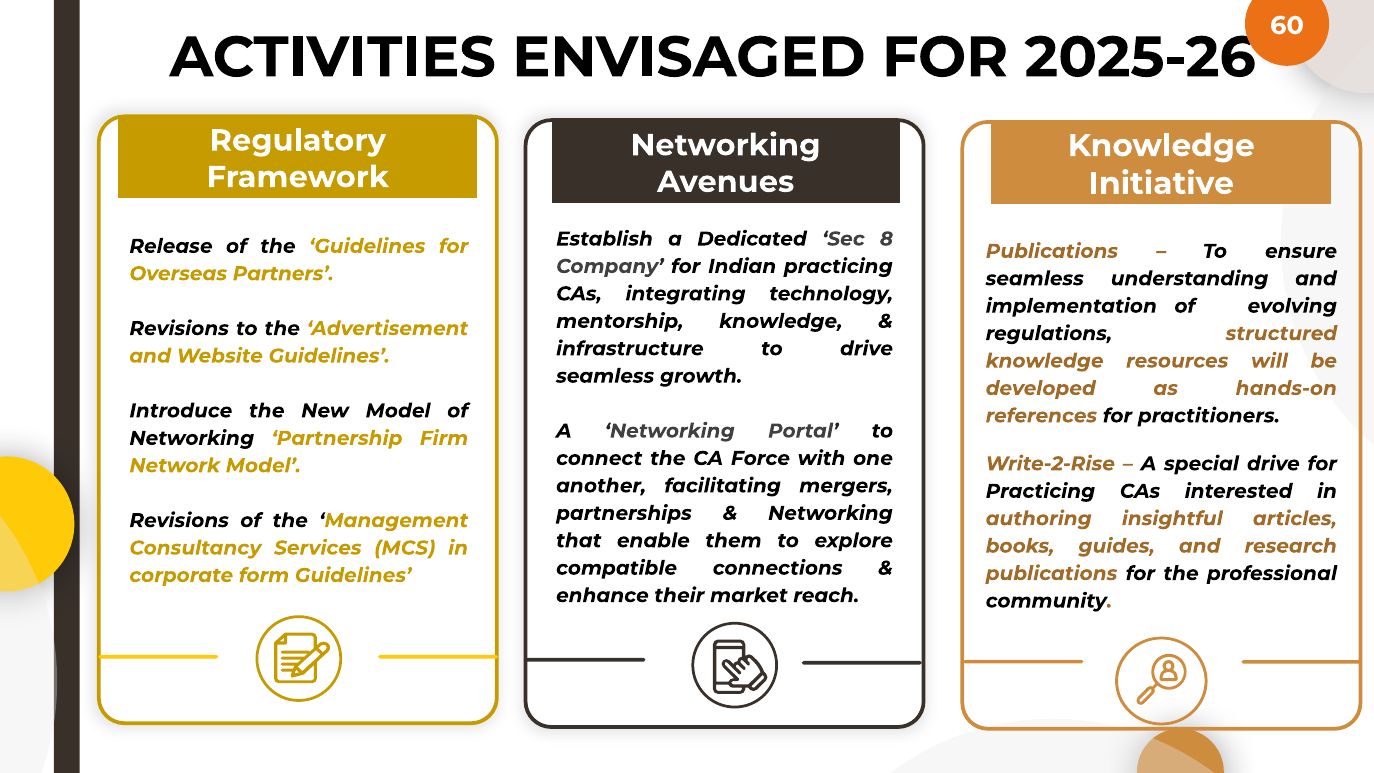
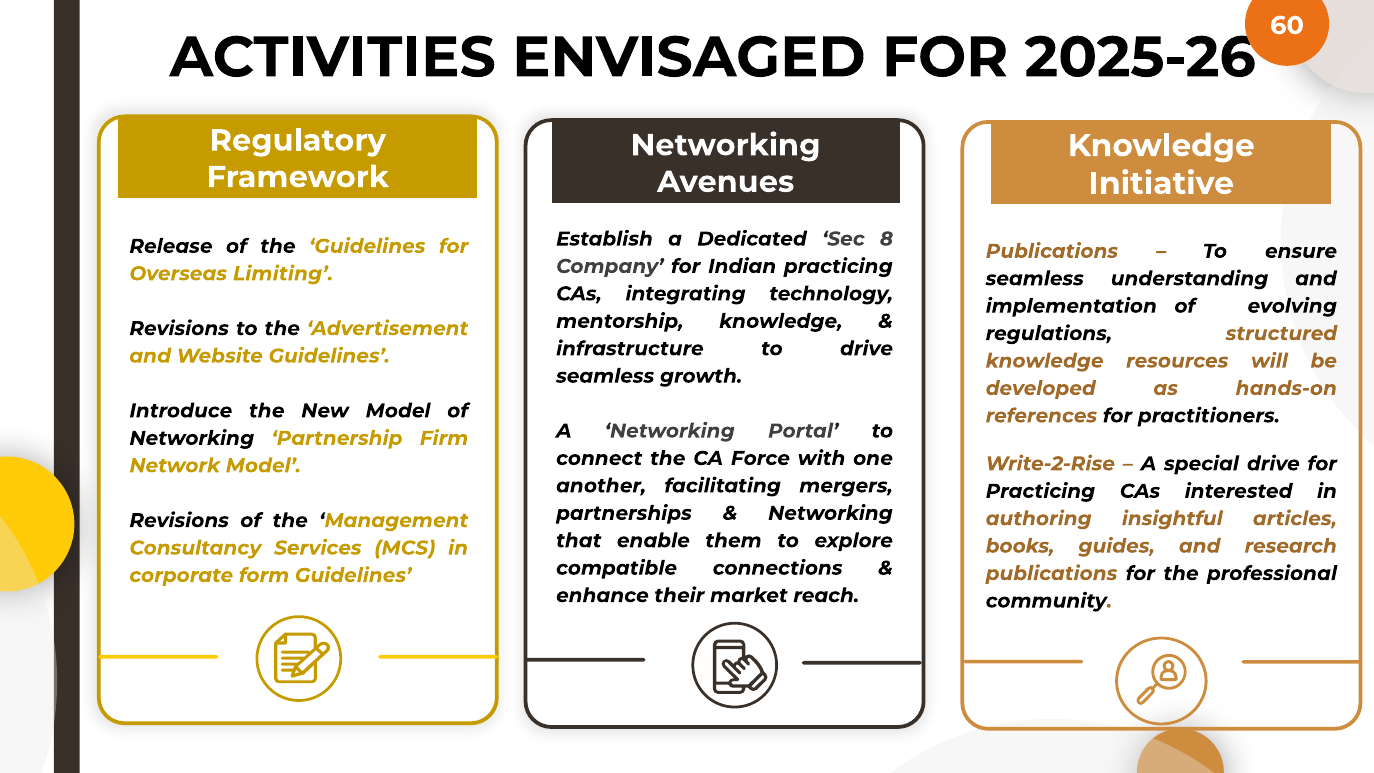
Partners: Partners -> Limiting (283, 274)
